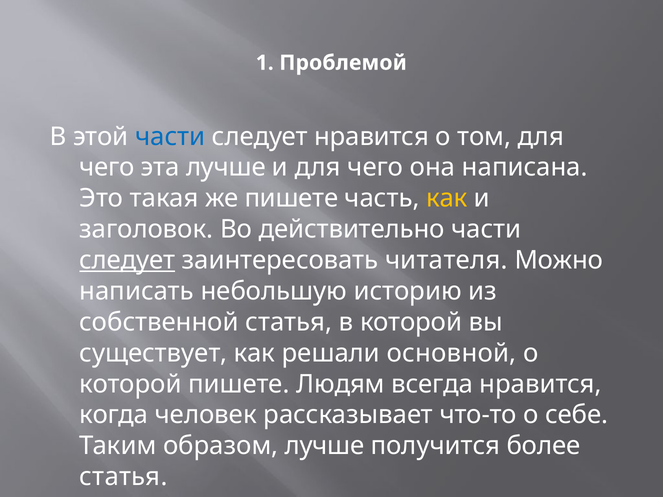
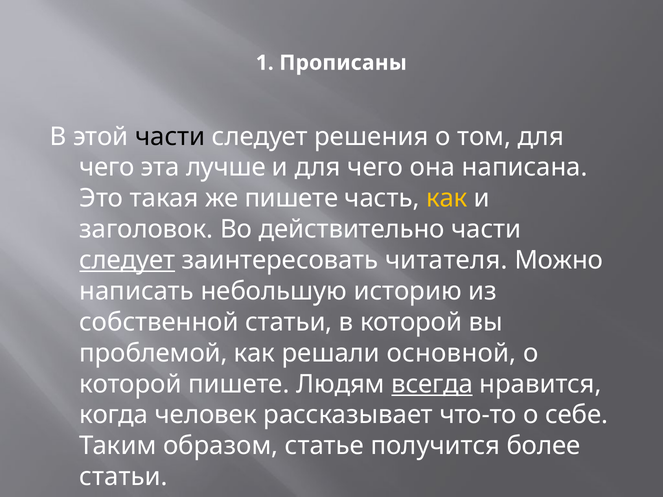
Проблемой: Проблемой -> Прописаны (343, 63)
части colour: blue -> black (170, 137)
следует нравится: нравится -> решения (371, 137)
собственной статья: статья -> статьи (289, 322)
существует: существует -> проблемой (153, 353)
всегда underline: none -> present (432, 384)
образом лучше: лучше -> статье (324, 446)
статья: статья -> статьи (124, 477)
